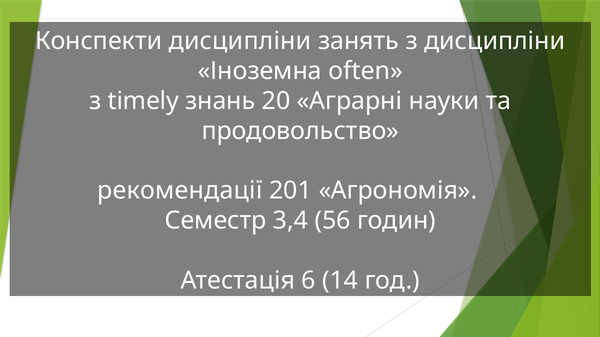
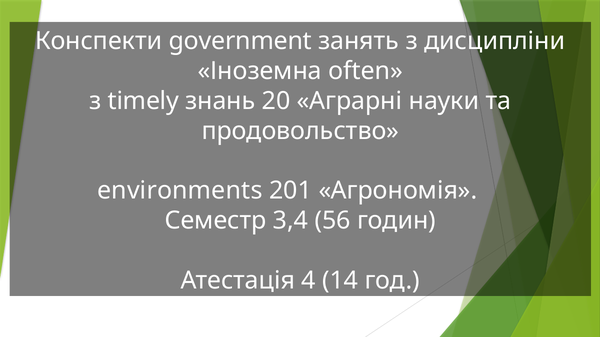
Конспекти дисципліни: дисципліни -> government (240, 41)
рекомендації: рекомендації -> environments (180, 191)
6: 6 -> 4 (309, 281)
